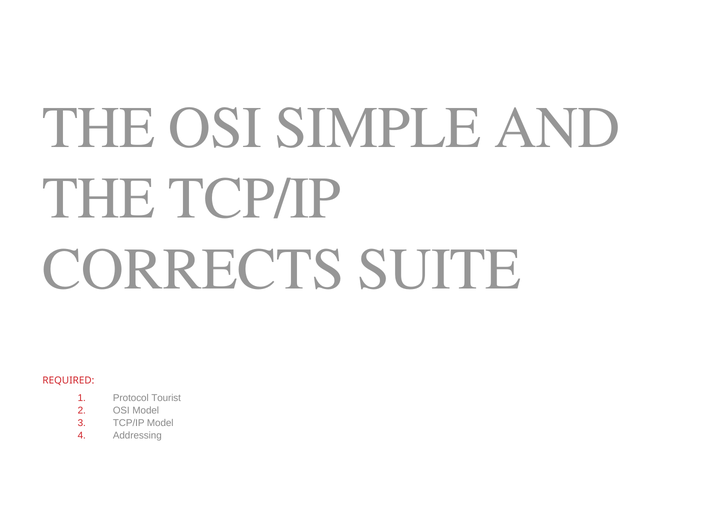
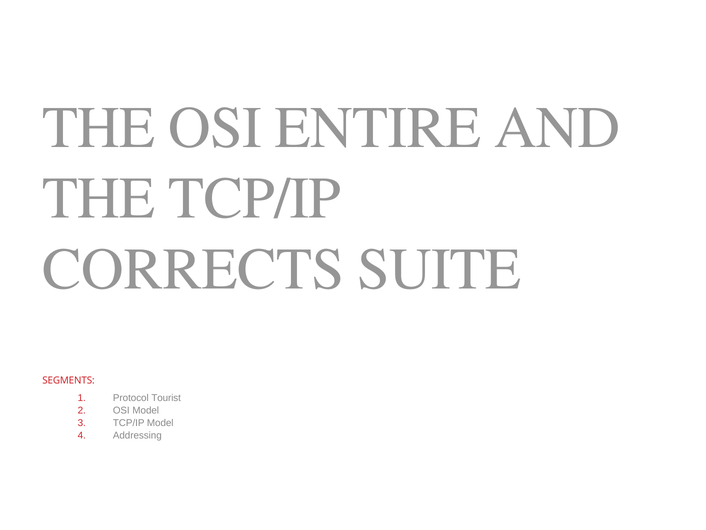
SIMPLE: SIMPLE -> ENTIRE (378, 128)
REQUIRED: REQUIRED -> SEGMENTS (68, 380)
